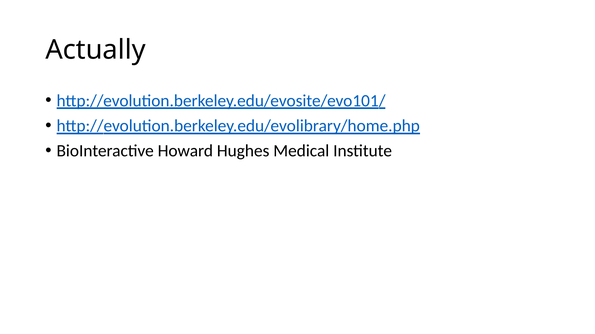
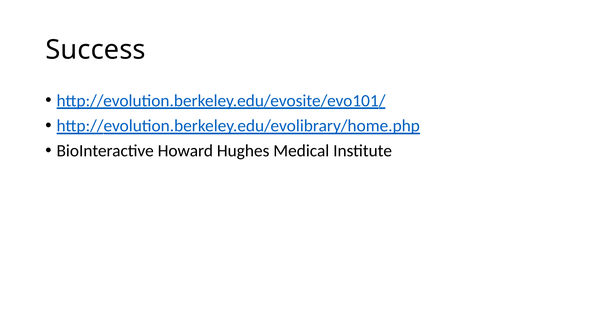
Actually: Actually -> Success (96, 50)
